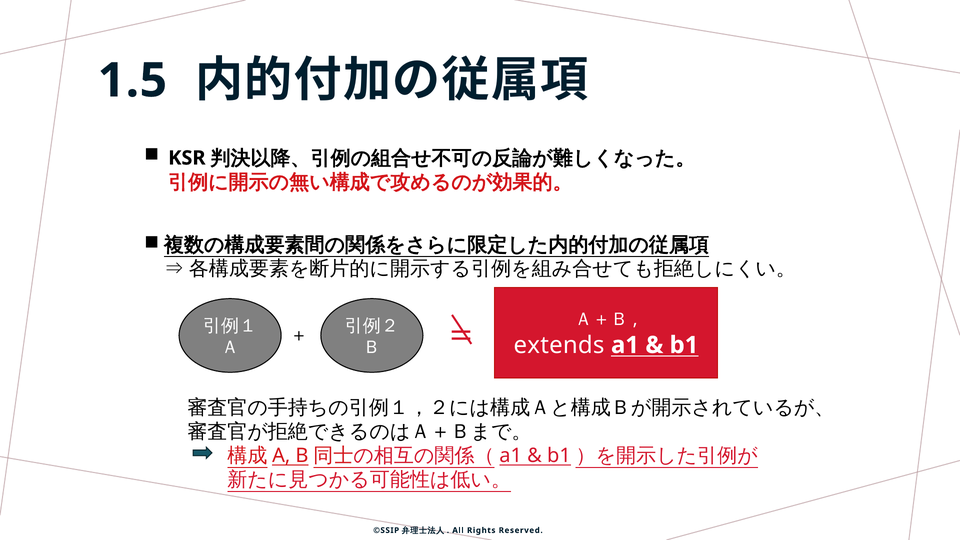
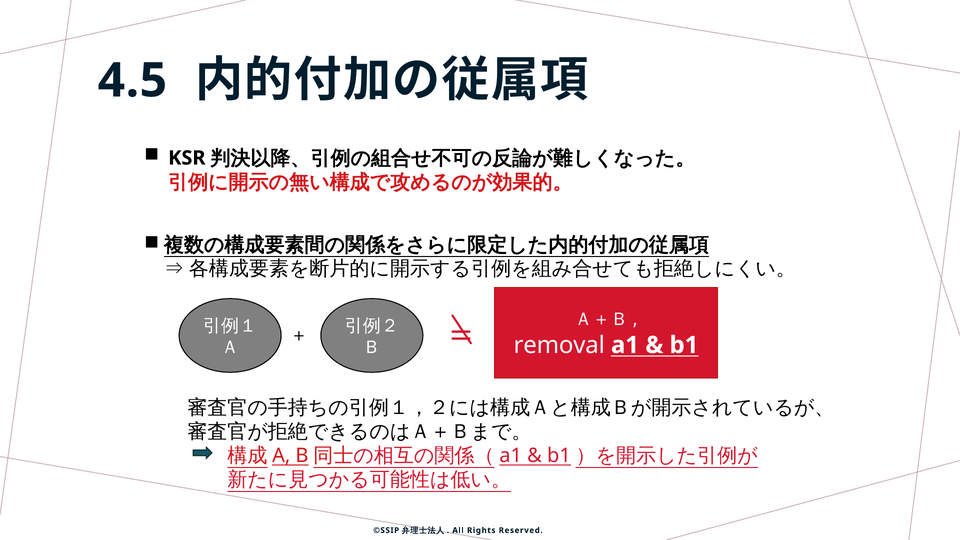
1.5: 1.5 -> 4.5 (132, 81)
extends: extends -> removal (559, 345)
